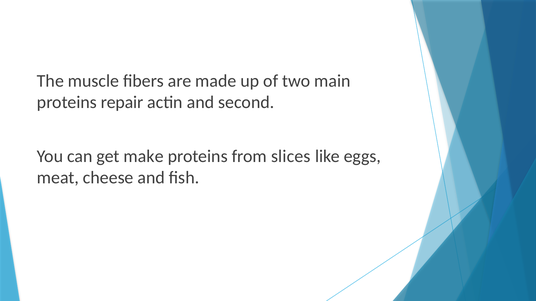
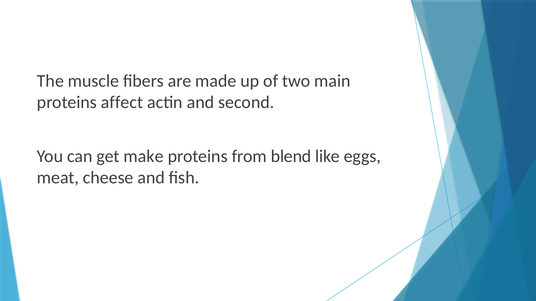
repair: repair -> affect (122, 102)
slices: slices -> blend (291, 156)
